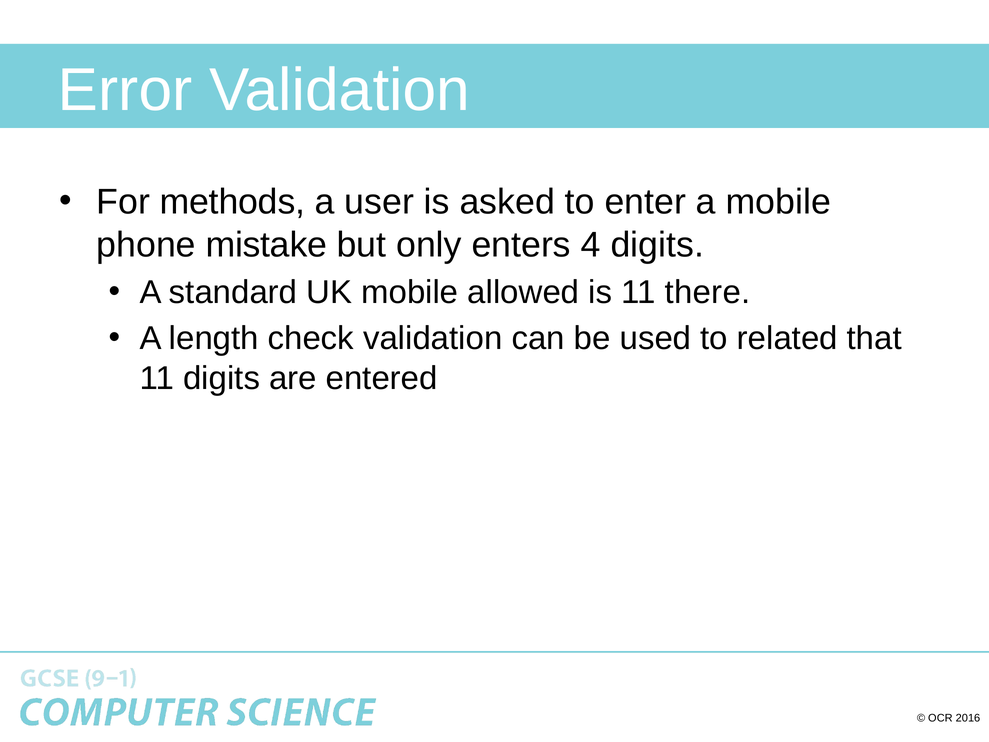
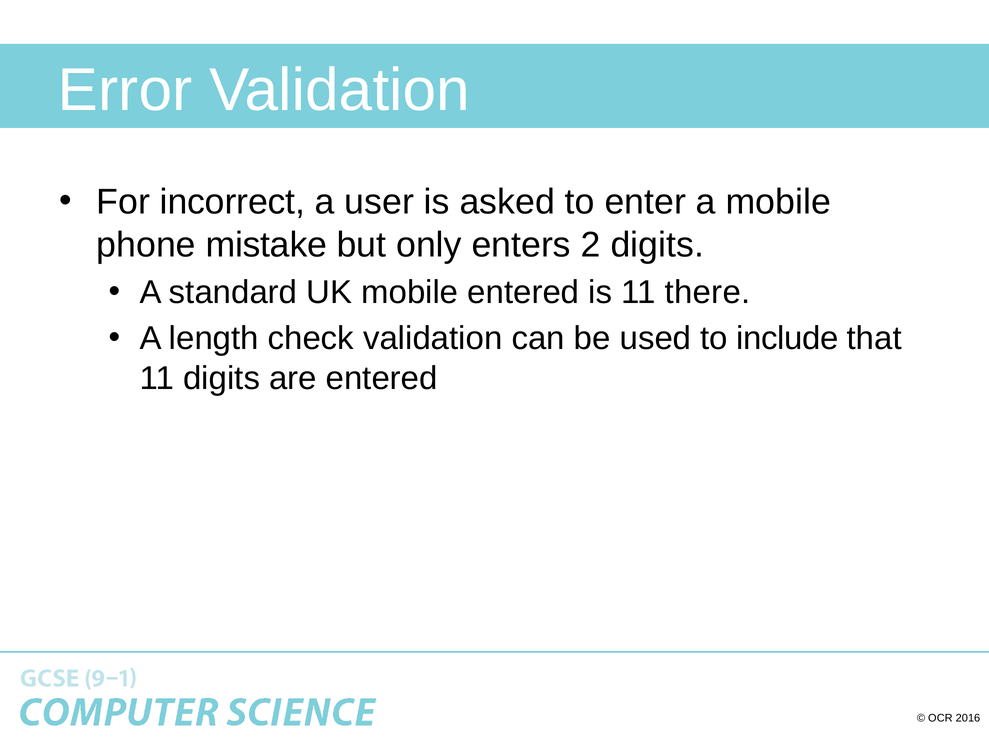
methods: methods -> incorrect (232, 202)
4: 4 -> 2 (591, 245)
mobile allowed: allowed -> entered (523, 292)
related: related -> include (787, 338)
